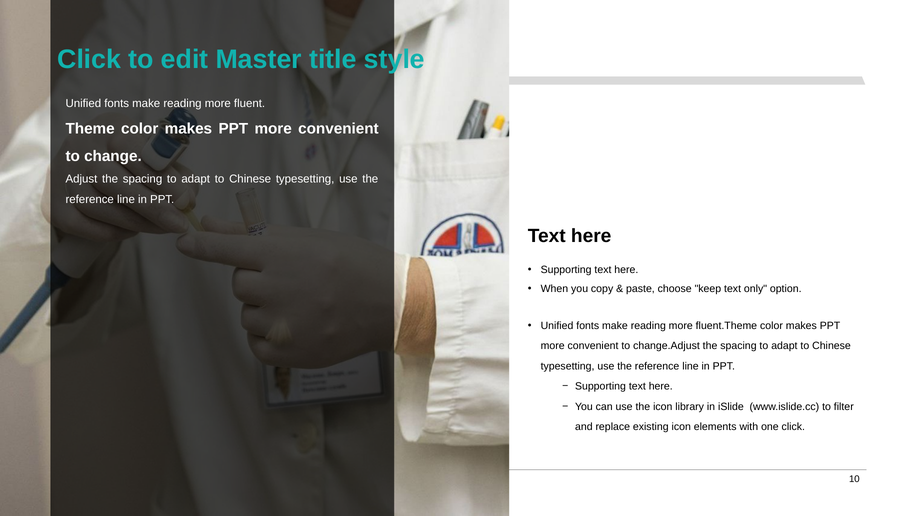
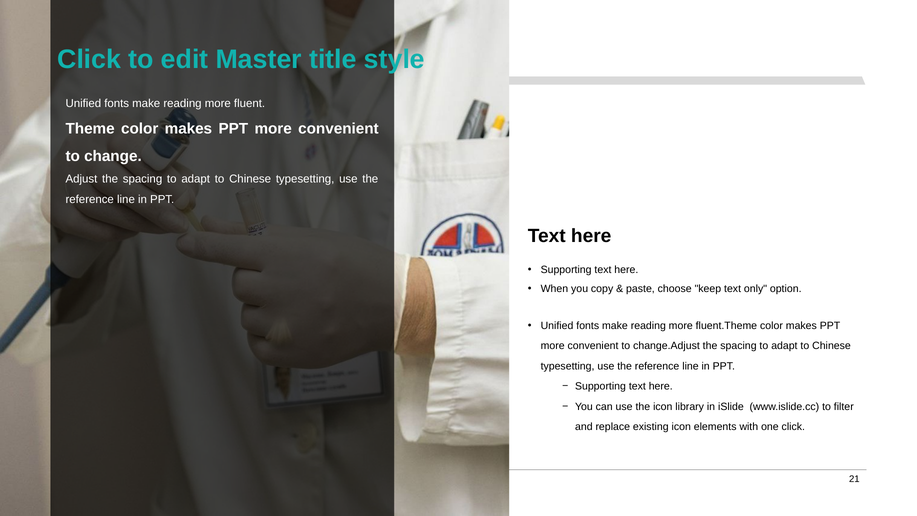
10: 10 -> 21 (854, 479)
